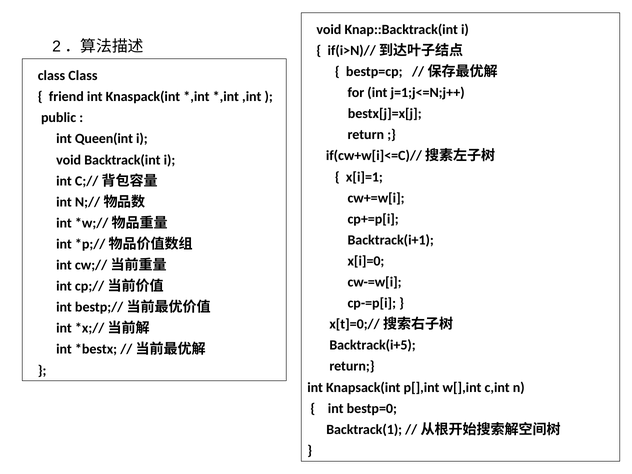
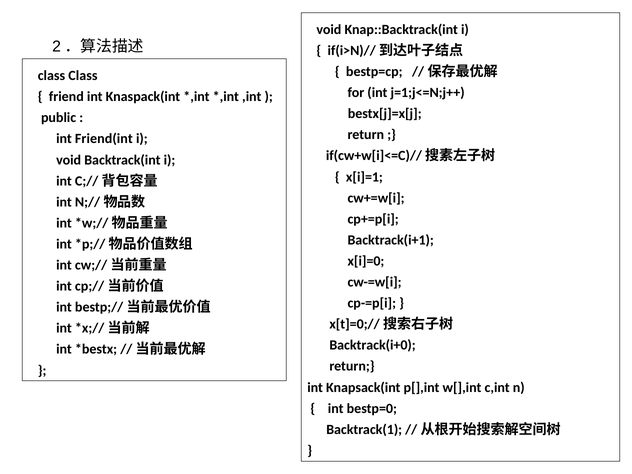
Queen(int: Queen(int -> Friend(int (104, 139)
Backtrack(i+5: Backtrack(i+5 -> Backtrack(i+0 (373, 345)
